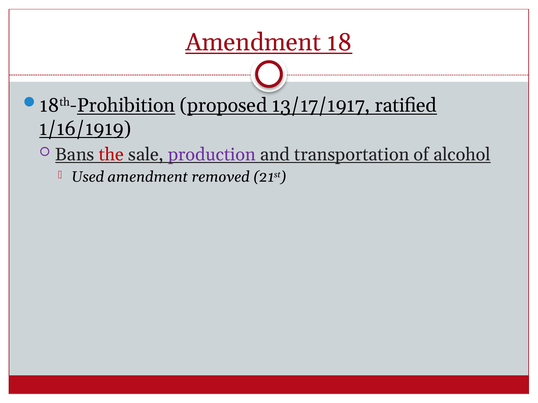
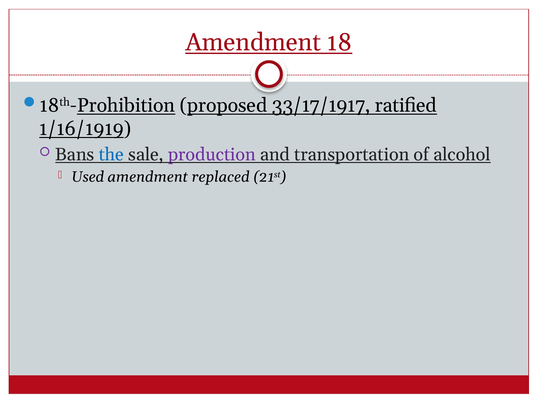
13/17/1917: 13/17/1917 -> 33/17/1917 (321, 106)
the colour: red -> blue (111, 155)
removed: removed -> replaced (221, 177)
